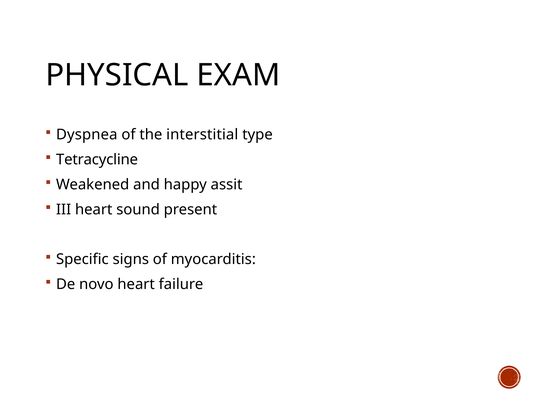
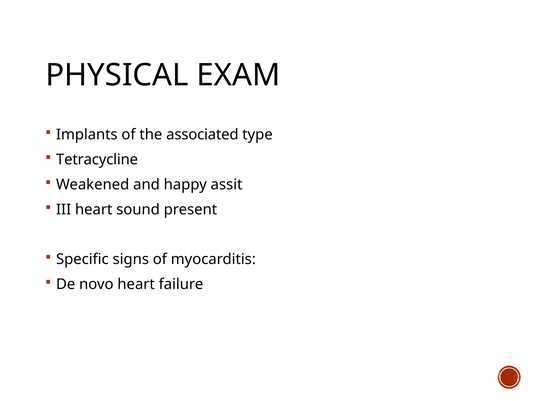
Dyspnea: Dyspnea -> Implants (87, 134)
interstitial: interstitial -> associated (202, 134)
